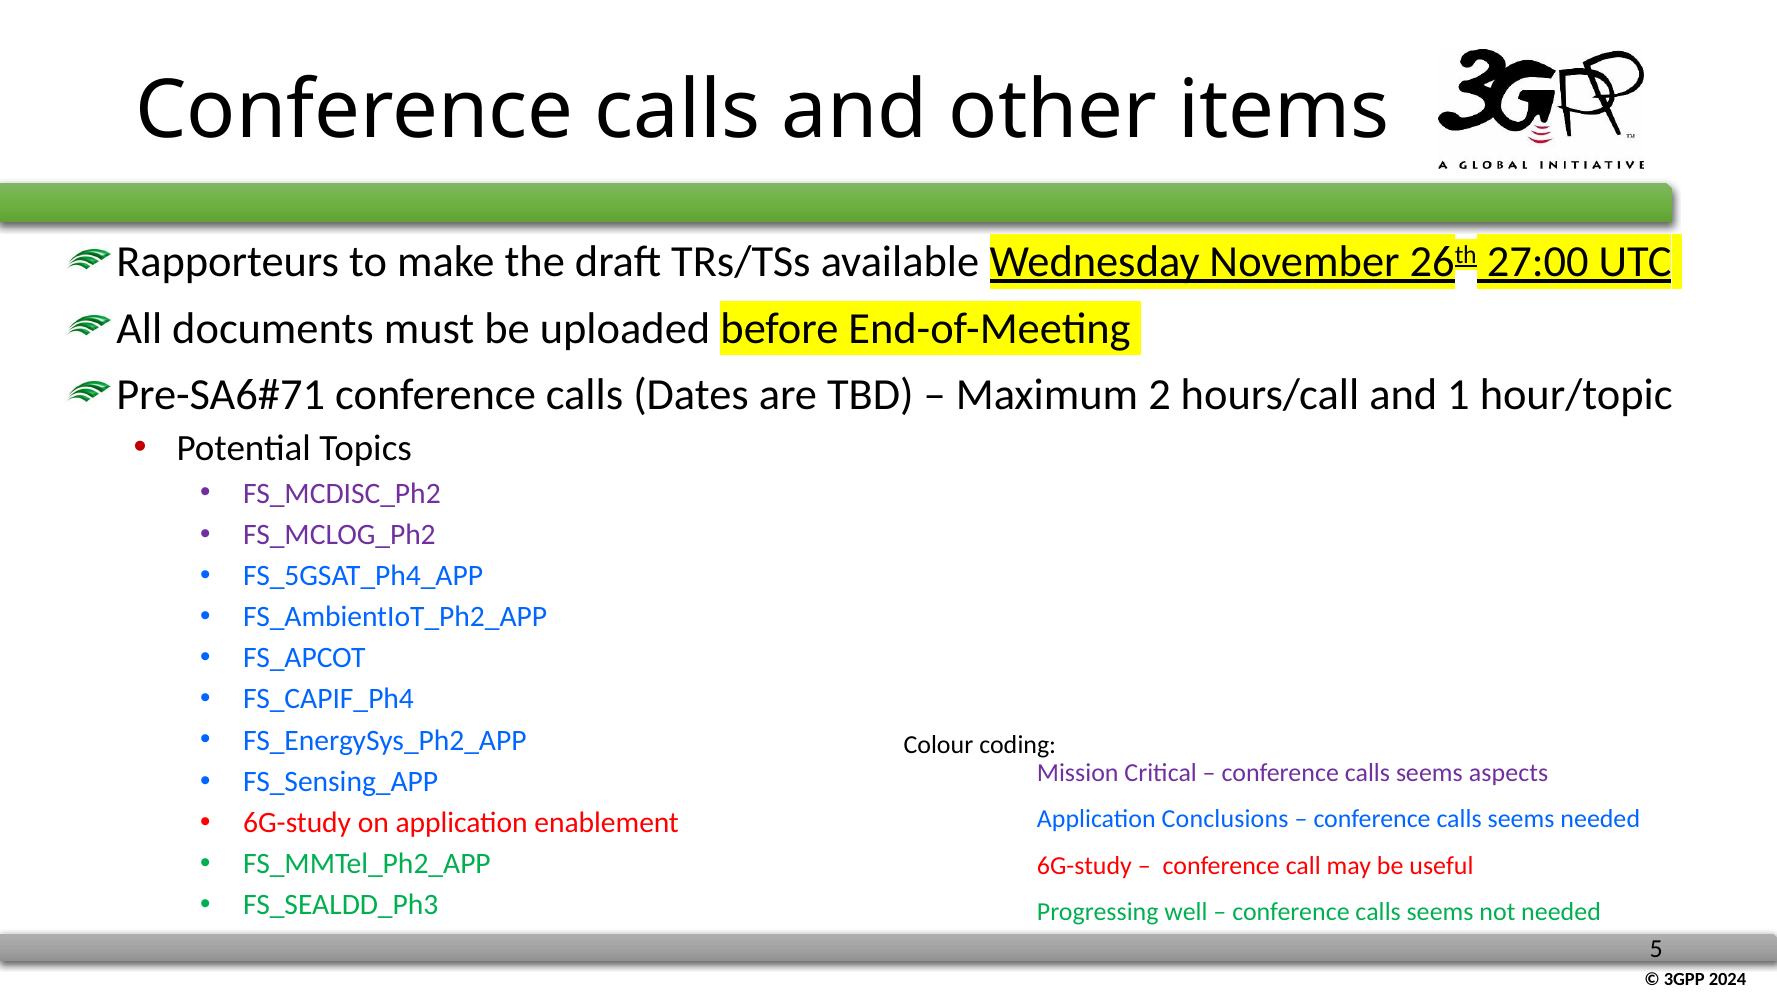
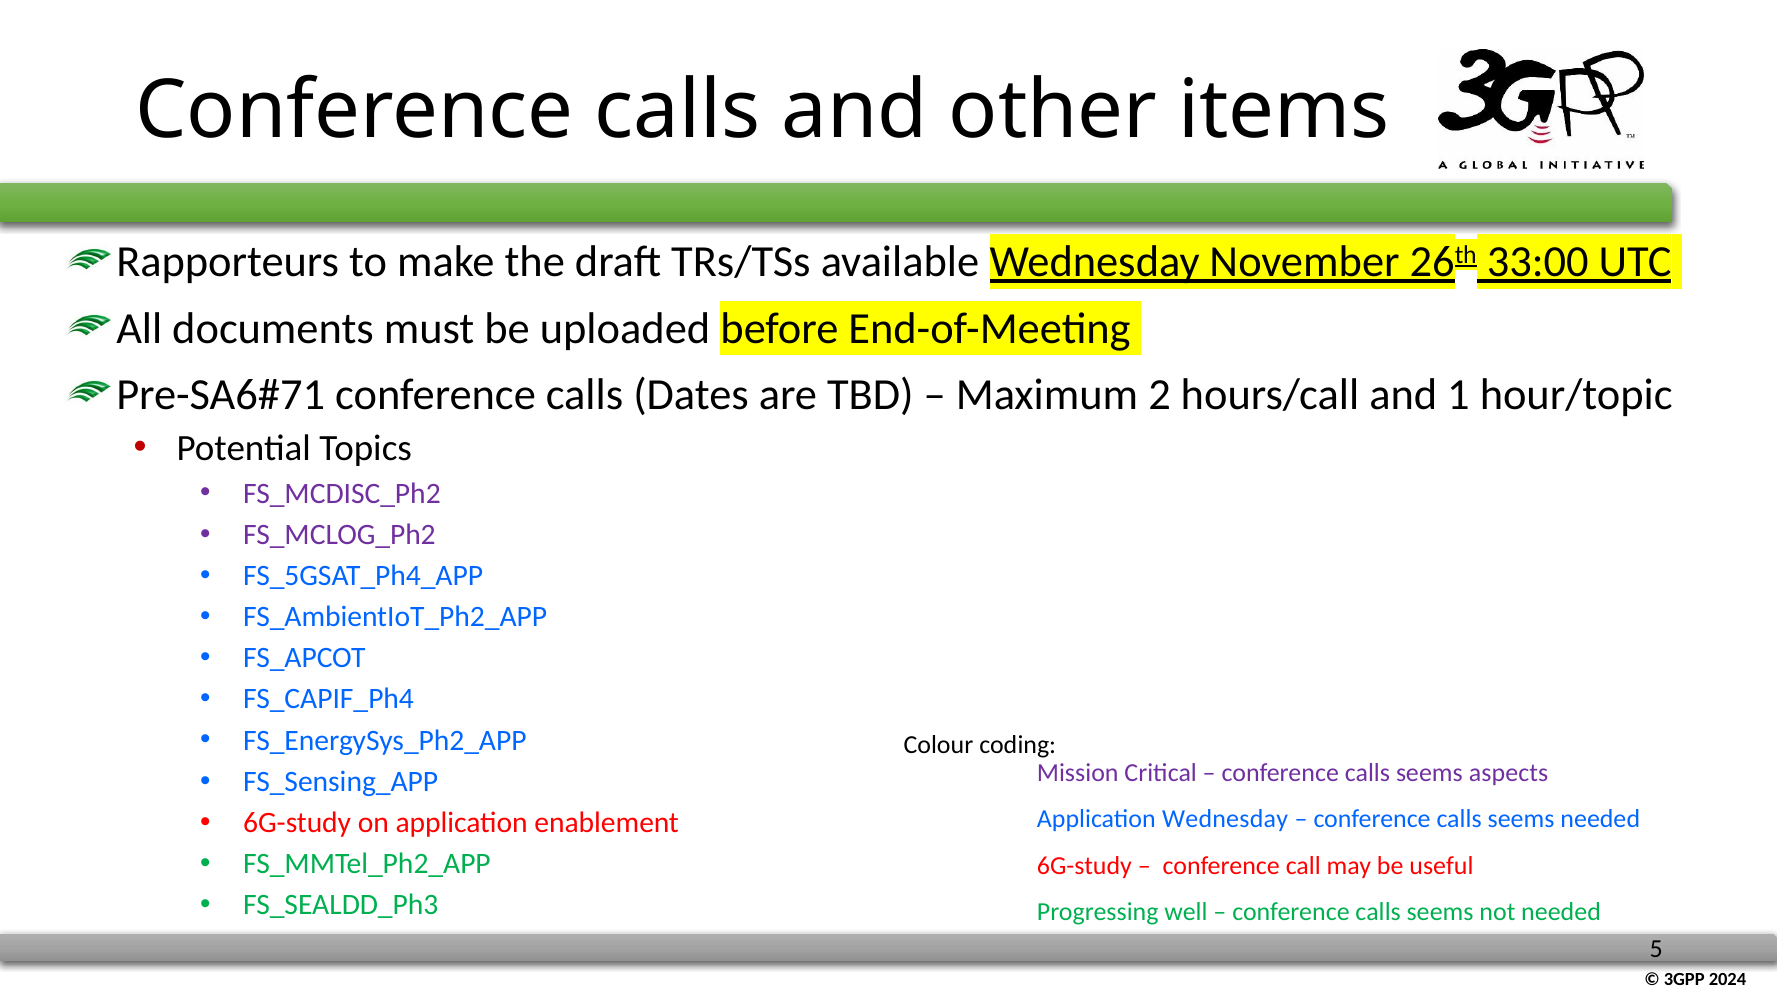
27:00: 27:00 -> 33:00 (1538, 262)
Application Conclusions: Conclusions -> Wednesday (1225, 820)
